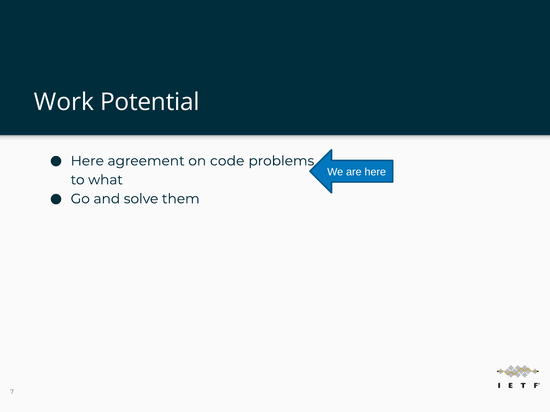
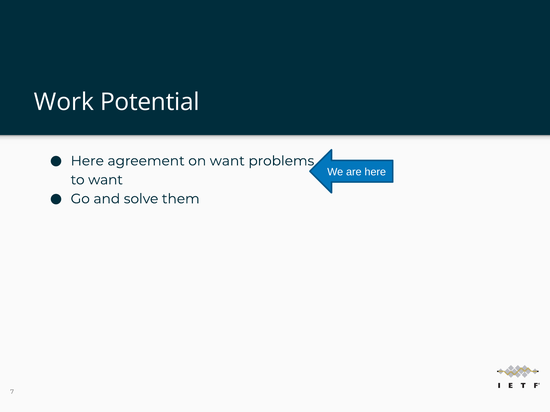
on code: code -> want (227, 161)
to what: what -> want (106, 180)
